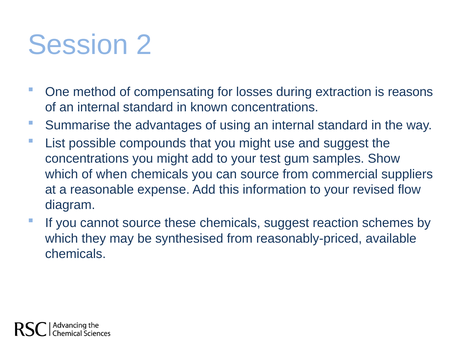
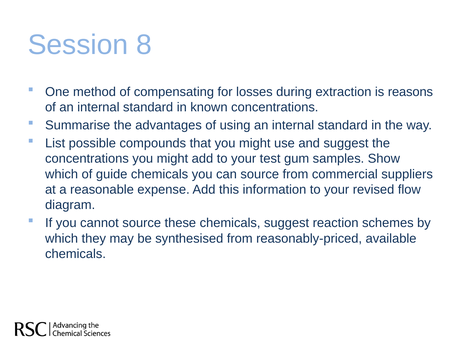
2: 2 -> 8 (144, 45)
when: when -> guide (112, 174)
